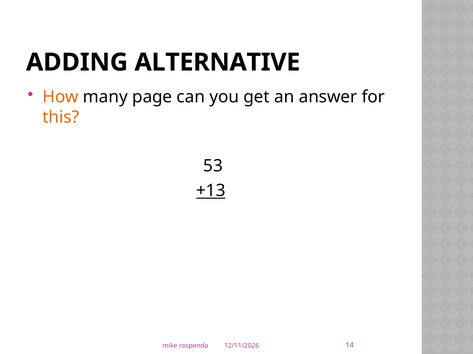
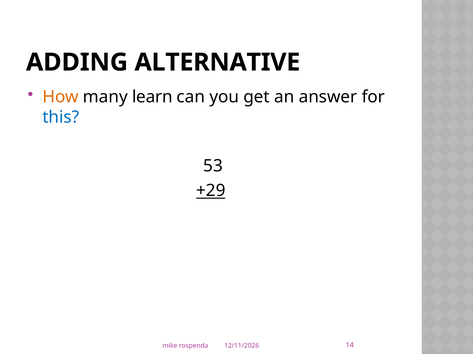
page: page -> learn (152, 97)
this colour: orange -> blue (61, 118)
+13: +13 -> +29 (211, 191)
